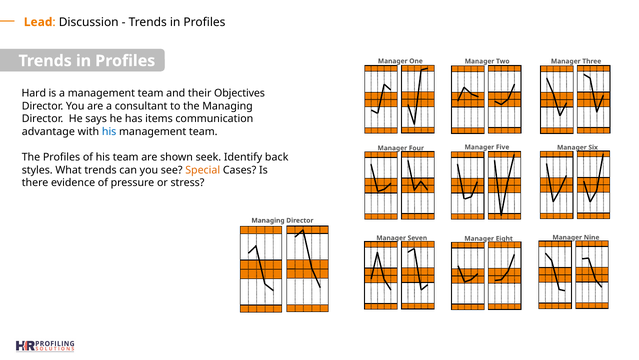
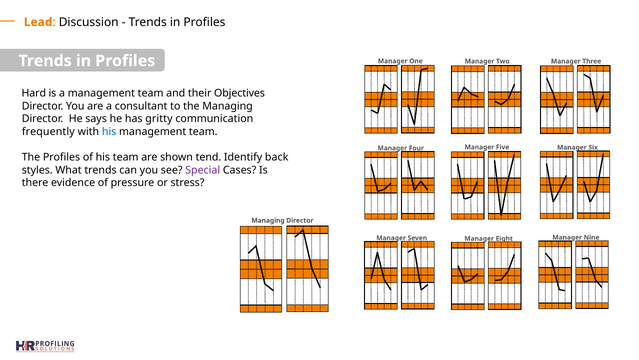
items: items -> gritty (159, 119)
advantage: advantage -> frequently (48, 131)
seek: seek -> tend (208, 157)
Special colour: orange -> purple (203, 170)
